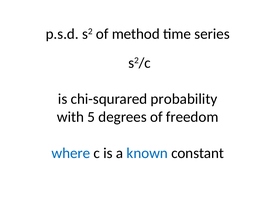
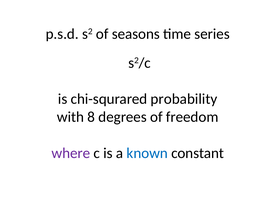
method: method -> seasons (136, 34)
5: 5 -> 8 (91, 117)
where colour: blue -> purple (71, 153)
